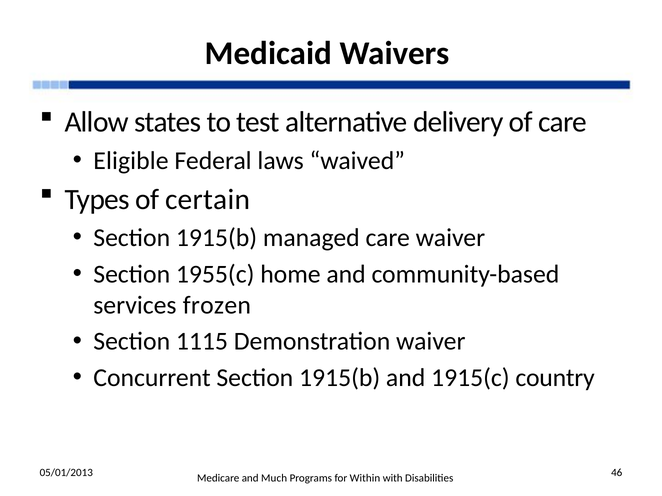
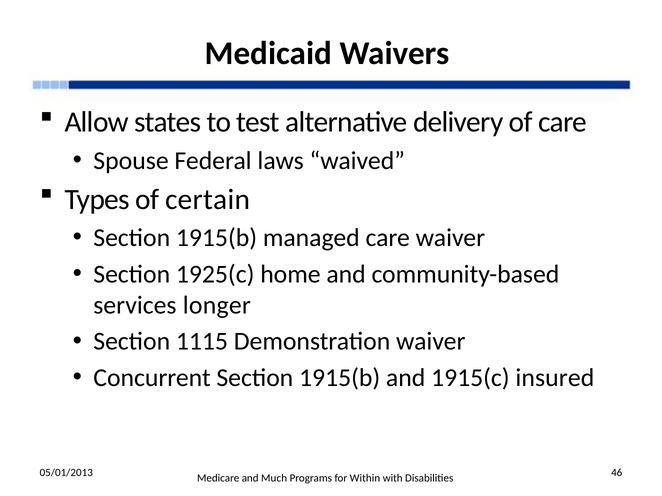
Eligible: Eligible -> Spouse (131, 161)
1955(c: 1955(c -> 1925(c (215, 274)
frozen: frozen -> longer (217, 305)
country: country -> insured (555, 378)
